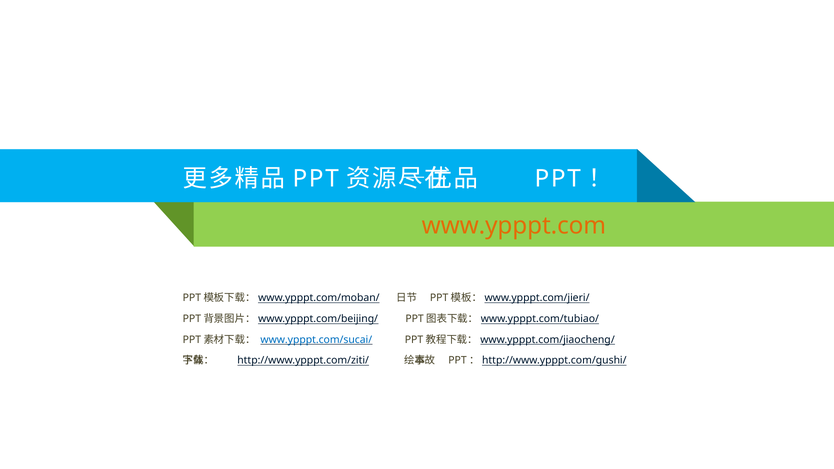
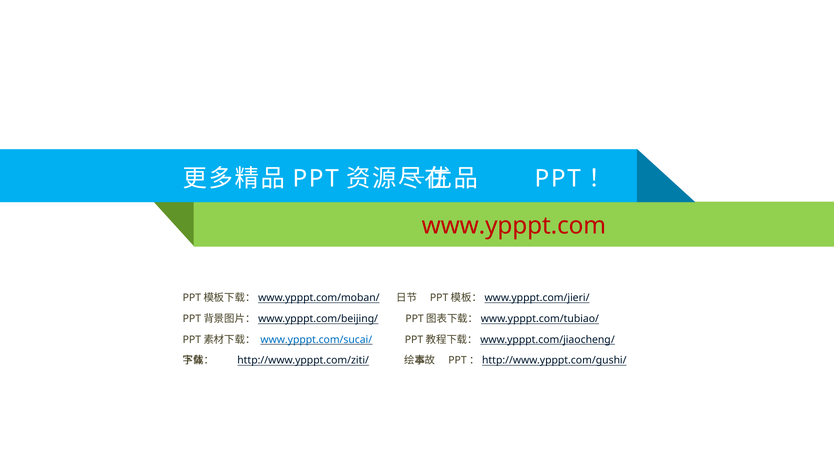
www.ypppt.com colour: orange -> red (514, 226)
